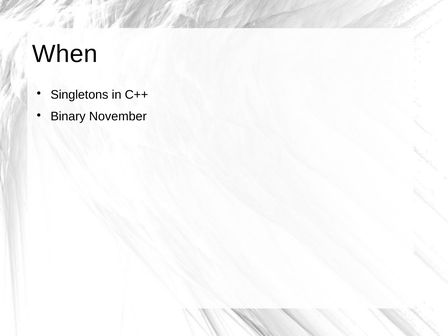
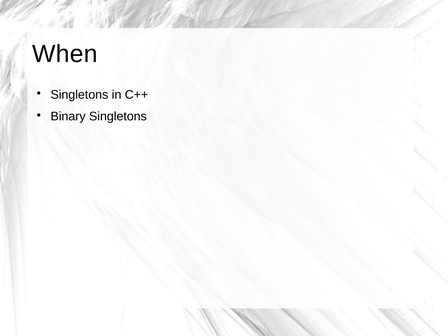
Binary November: November -> Singletons (118, 116)
